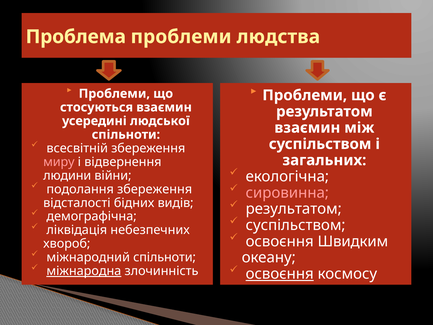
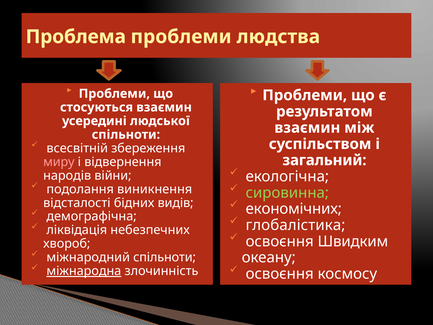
загальних: загальних -> загальний (324, 160)
людини: людини -> народів (67, 175)
подолання збереження: збереження -> виникнення (155, 189)
сировинна colour: pink -> light green (287, 193)
результатом: результатом -> економічних (294, 209)
суспільством: суспільством -> глобалістика (296, 225)
освоєння underline: present -> none (280, 274)
